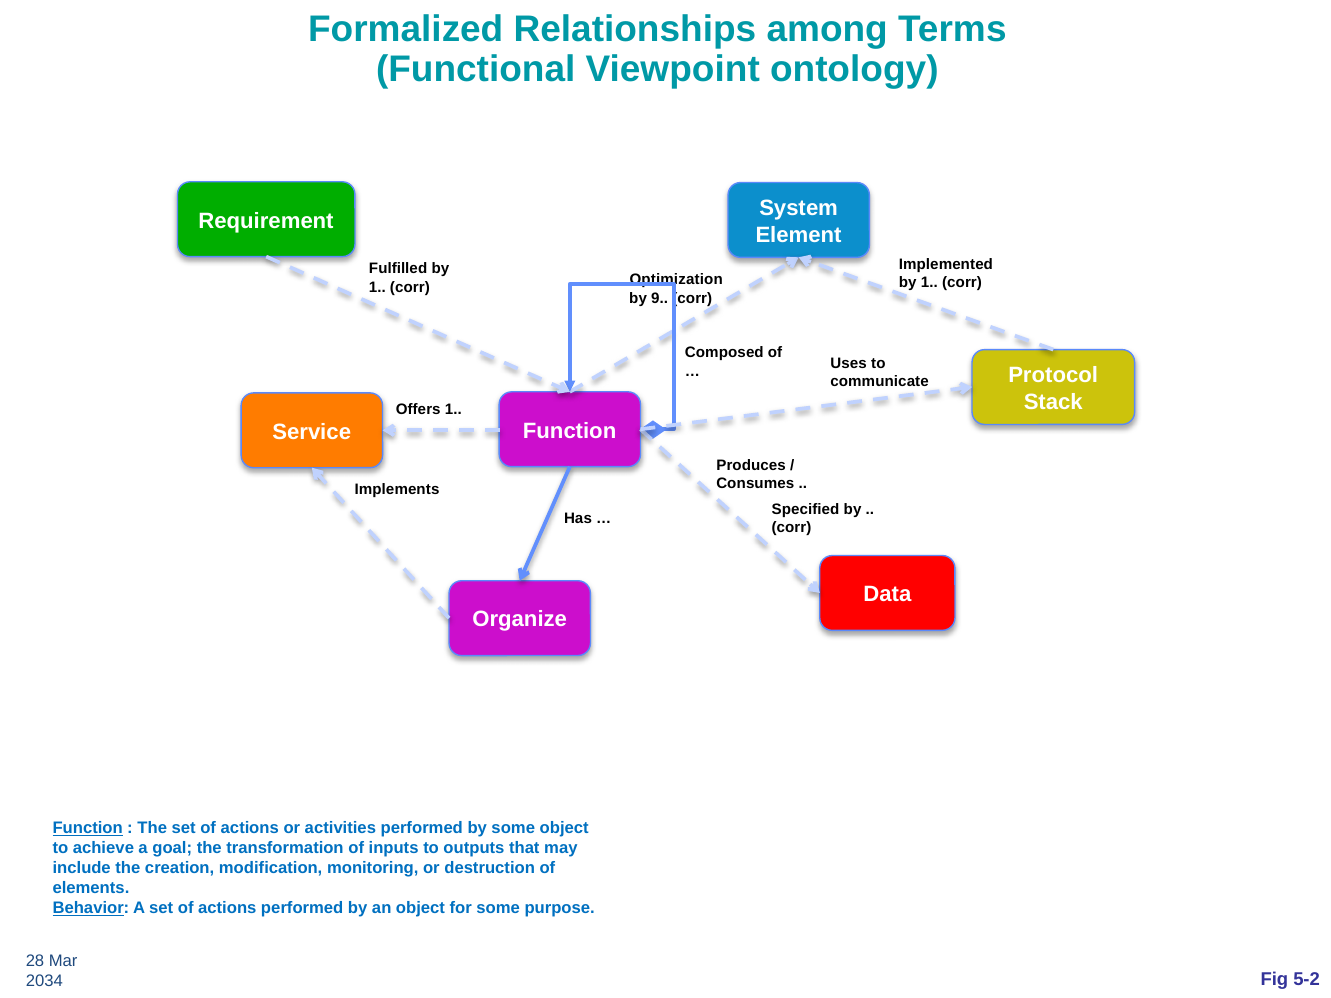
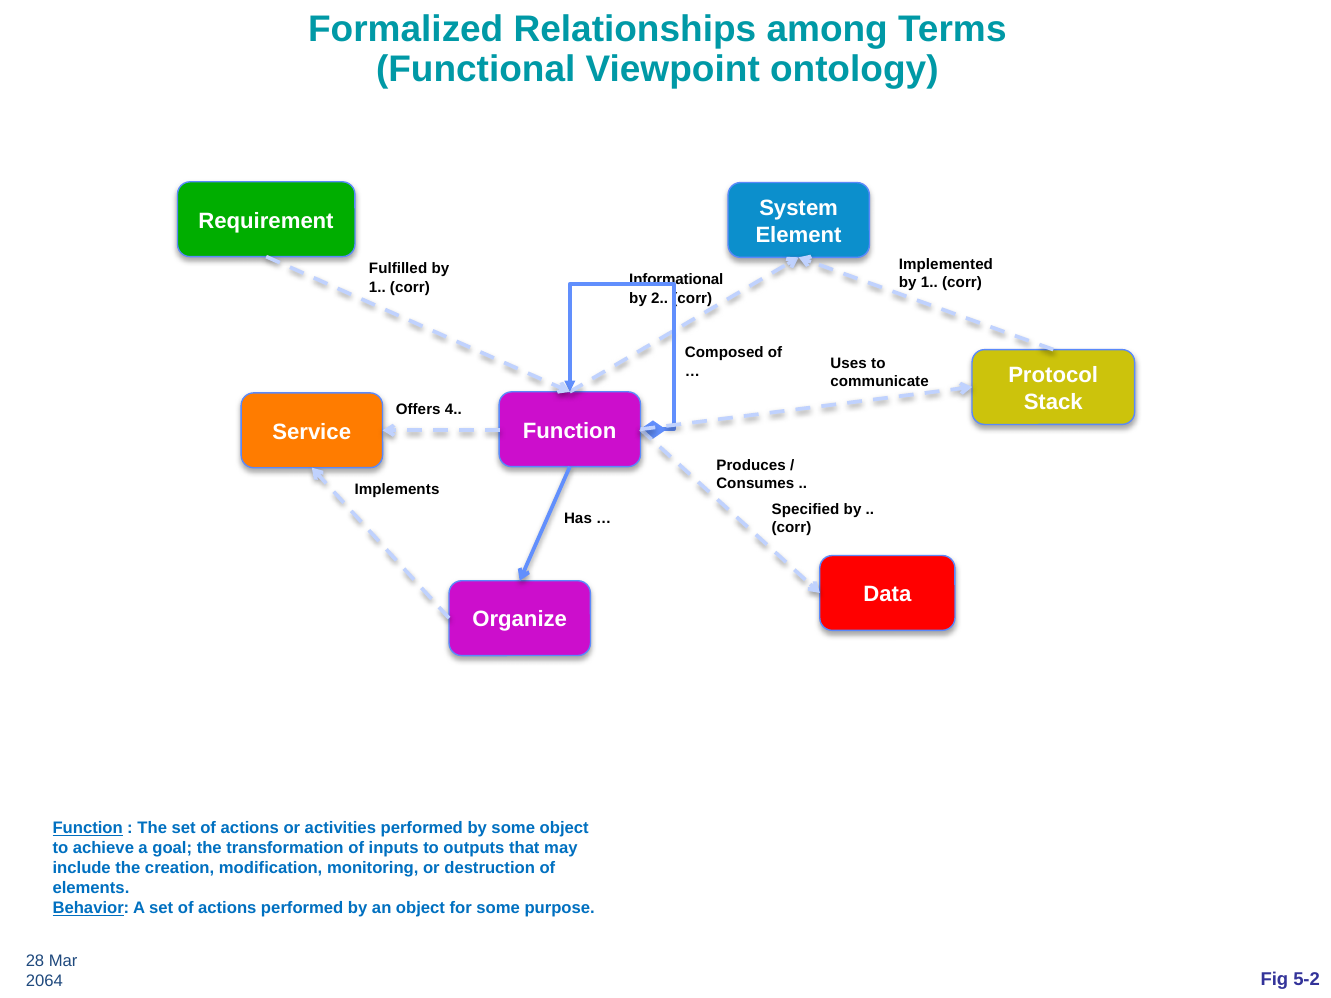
Optimization: Optimization -> Informational (676, 280)
9: 9 -> 2 (660, 298)
Offers 1: 1 -> 4 (453, 409)
2034: 2034 -> 2064 (44, 981)
